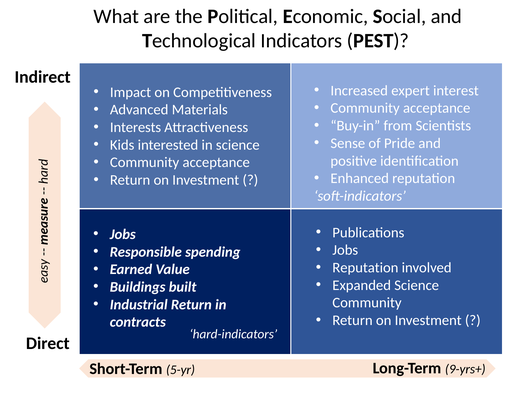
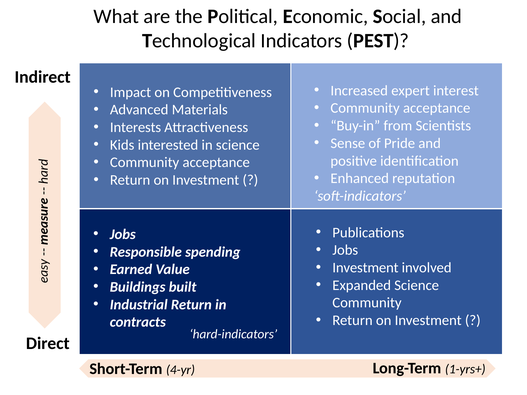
Reputation: Reputation -> Investment (365, 268)
9-yrs+: 9-yrs+ -> 1-yrs+ (465, 369)
5-yr: 5-yr -> 4-yr (180, 370)
